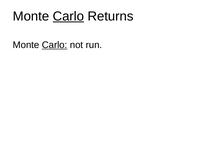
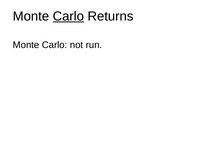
Carlo underline: present -> none (55, 45)
